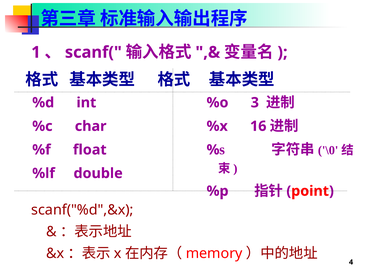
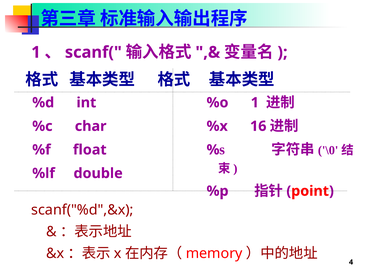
%o 3: 3 -> 1 (255, 103)
